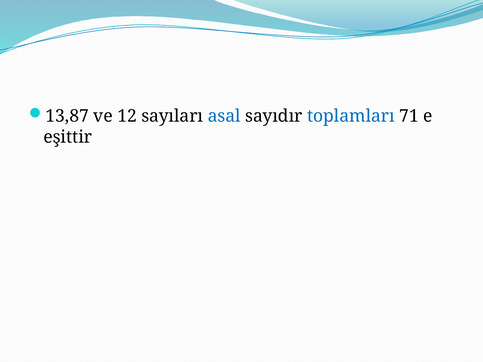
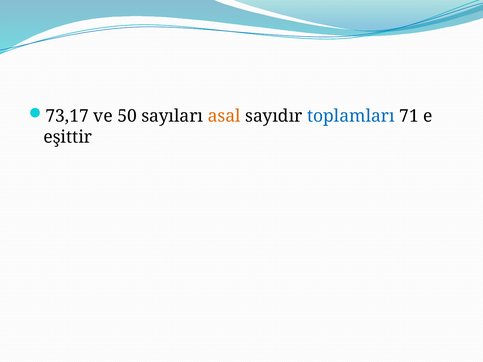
13,87: 13,87 -> 73,17 (67, 116)
12: 12 -> 50 (127, 116)
asal colour: blue -> orange (224, 116)
